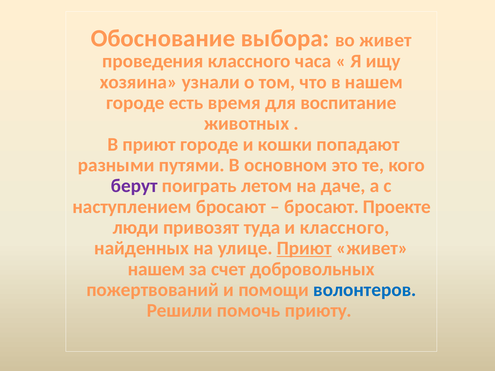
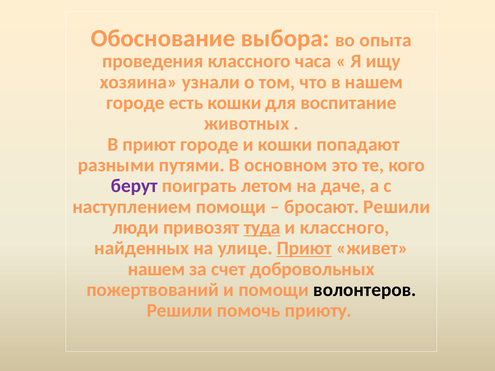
во живет: живет -> опыта (386, 40)
есть время: время -> кошки (234, 103)
наступлением бросают: бросают -> помощи (231, 207)
бросают Проекте: Проекте -> Решили (397, 207)
туда underline: none -> present (262, 228)
волонтеров colour: blue -> black (365, 290)
